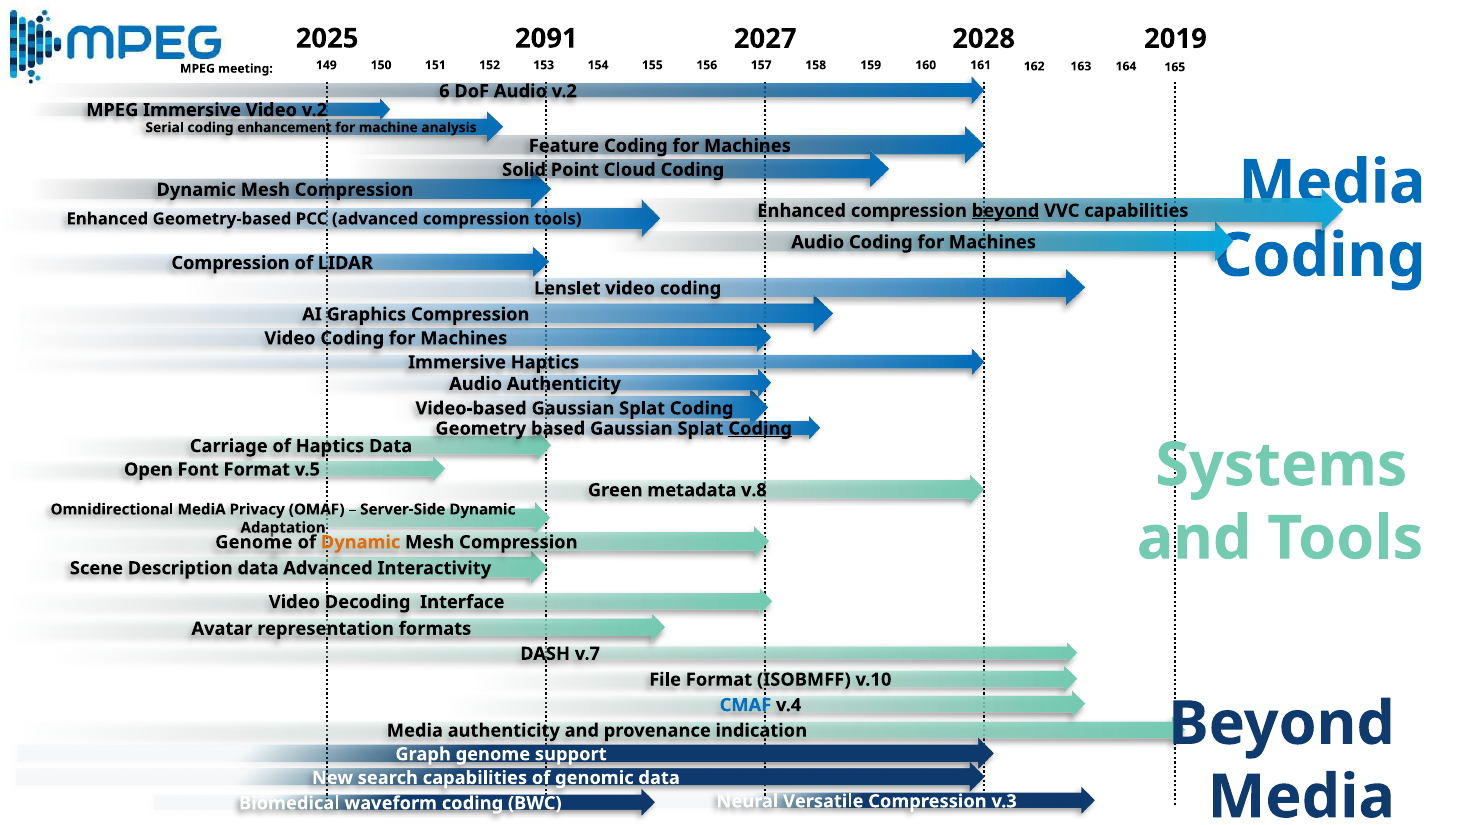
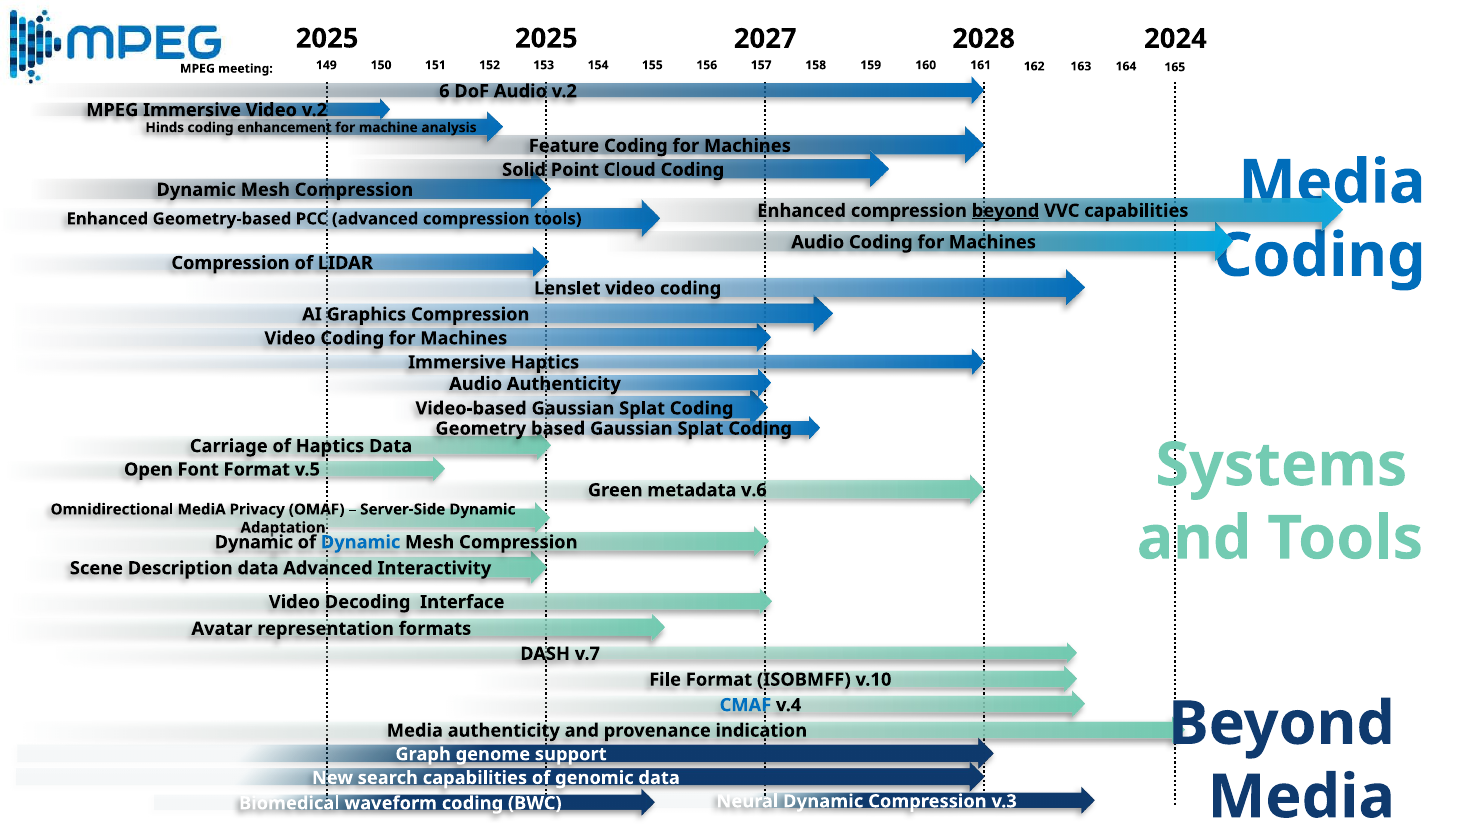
2025 2091: 2091 -> 2025 (546, 38)
2019: 2019 -> 2024 (1175, 39)
Serial: Serial -> Hinds (165, 128)
Coding underline: present -> none (760, 428)
v.8: v.8 -> v.6 (754, 490)
Genome: Genome -> Dynamic (254, 542)
Dynamic colour: orange -> blue (361, 542)
Neural Versatile: Versatile -> Dynamic (823, 801)
